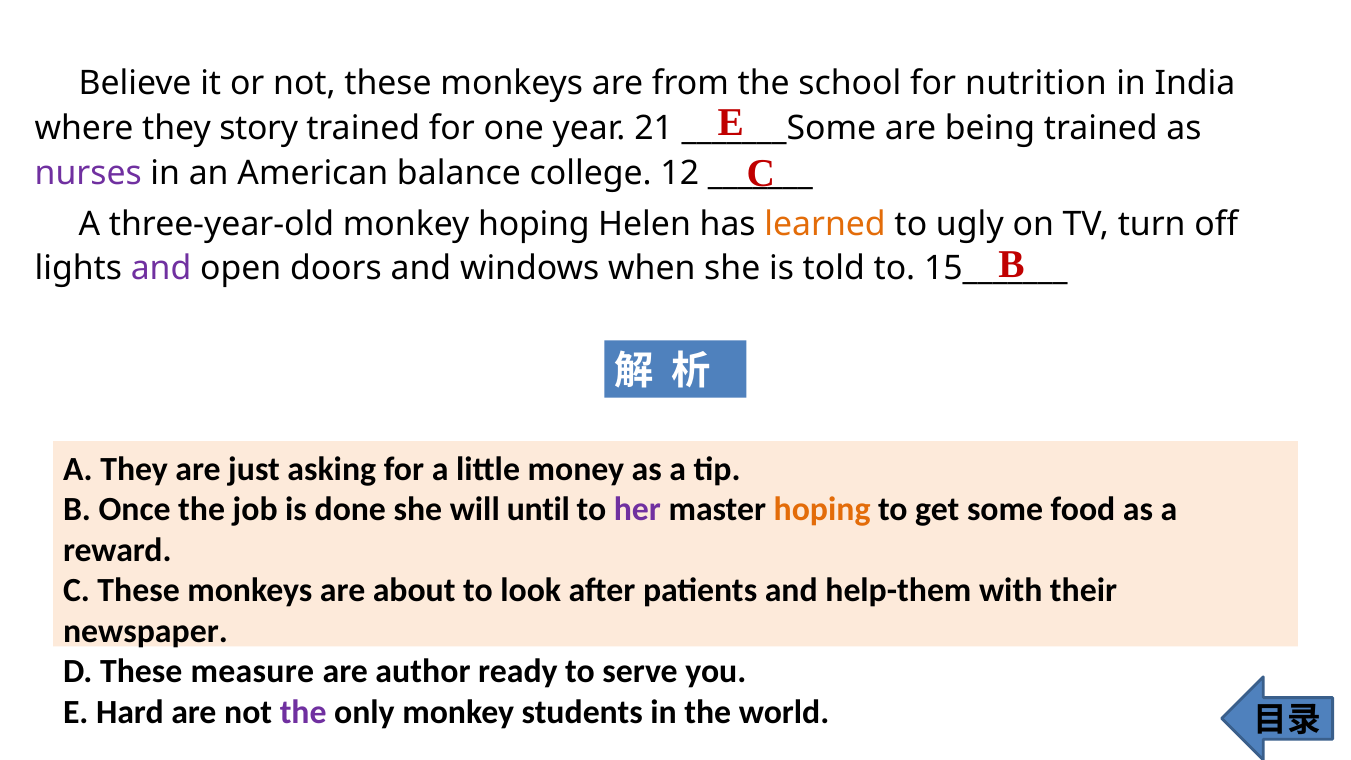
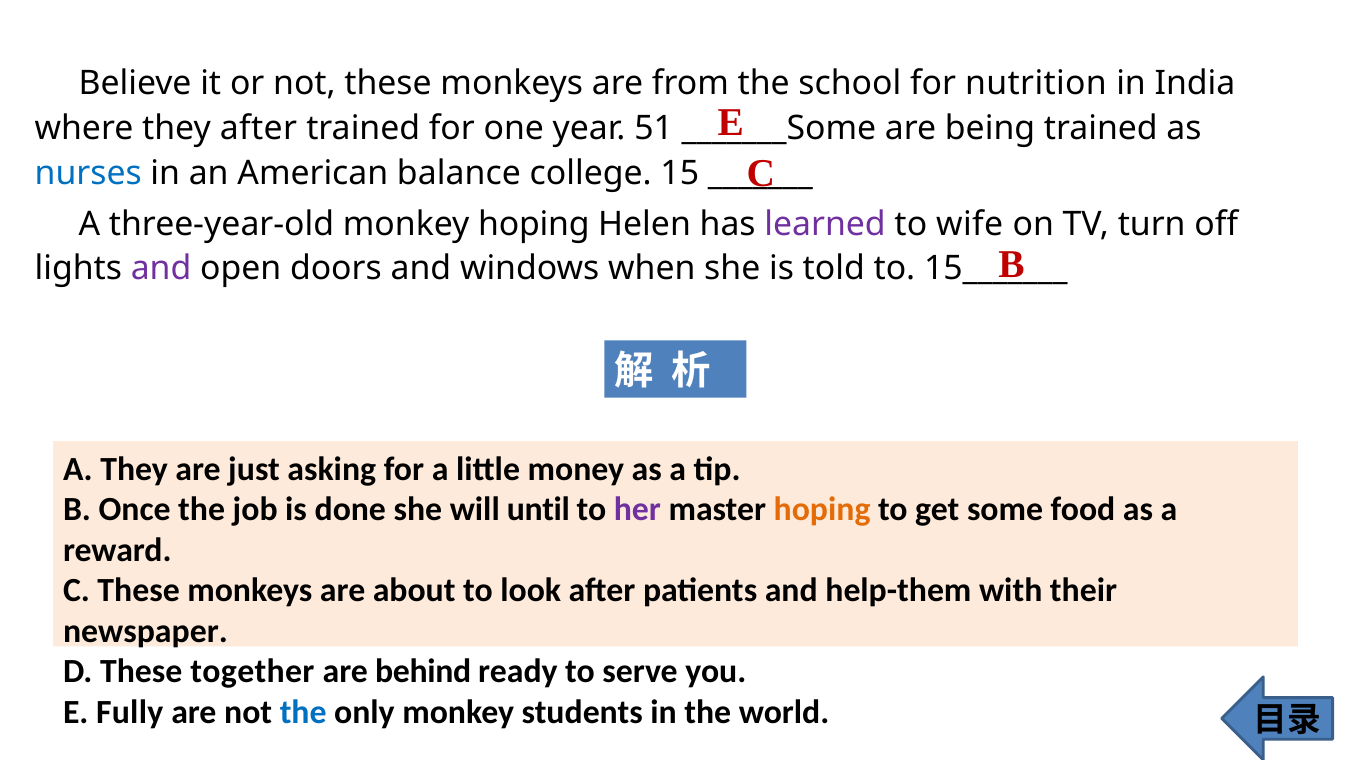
they story: story -> after (258, 128)
21: 21 -> 51 (654, 128)
nurses colour: purple -> blue (88, 173)
12: 12 -> 15 (680, 173)
learned colour: orange -> purple (825, 224)
ugly: ugly -> wife (970, 224)
measure: measure -> together (252, 671)
author: author -> behind (423, 671)
Hard: Hard -> Fully (130, 712)
the colour: purple -> blue (303, 712)
